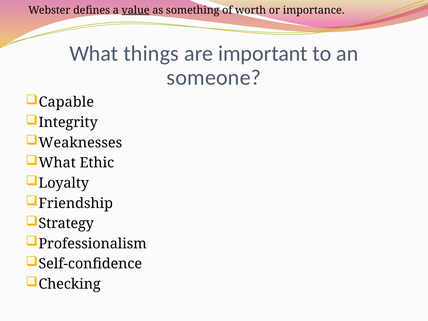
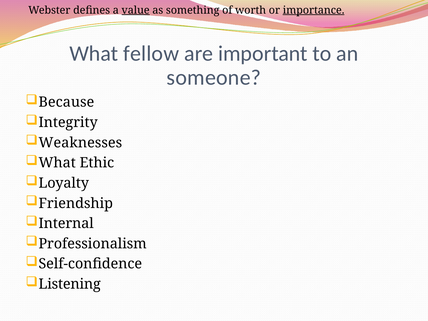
importance underline: none -> present (314, 10)
things: things -> fellow (151, 54)
Capable: Capable -> Because (66, 102)
Strategy: Strategy -> Internal (66, 223)
Checking: Checking -> Listening (70, 284)
